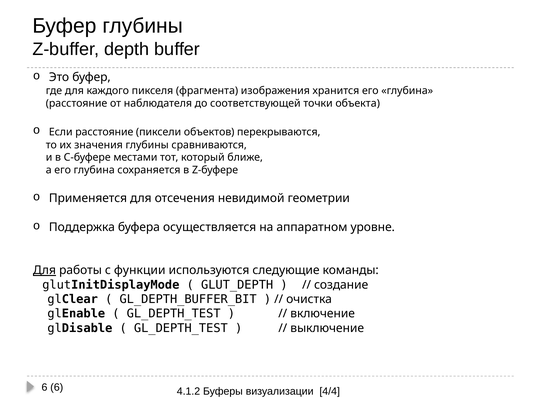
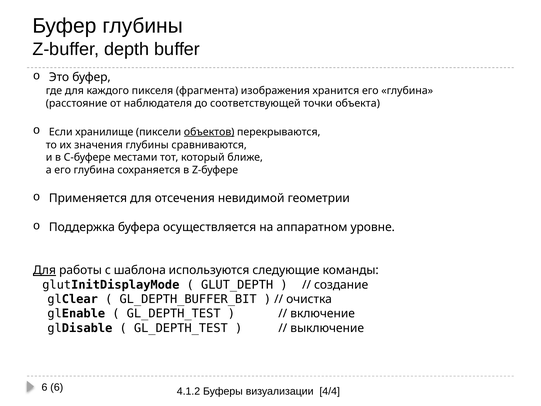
Если расстояние: расстояние -> хранилище (104, 132)
объектов underline: none -> present (209, 132)
функции: функции -> шаблона (140, 270)
